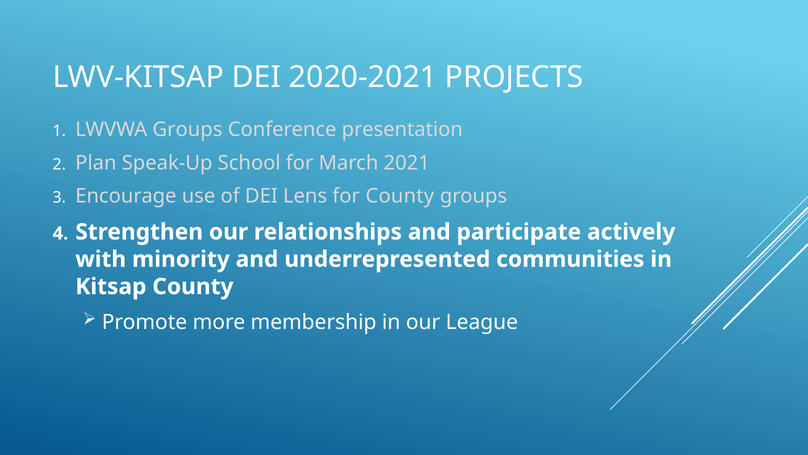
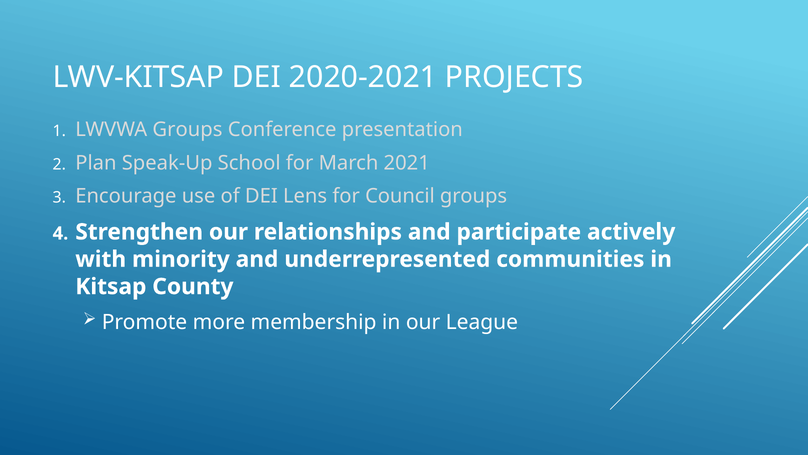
for County: County -> Council (400, 196)
